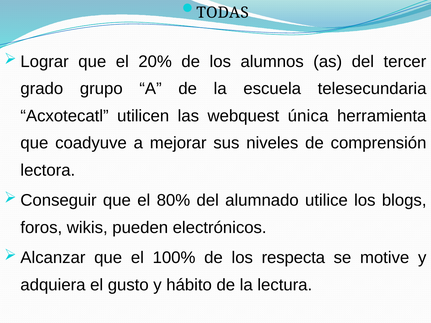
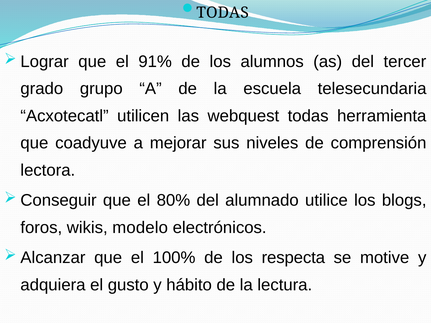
20%: 20% -> 91% (155, 62)
webquest única: única -> todas (308, 116)
pueden: pueden -> modelo (140, 228)
